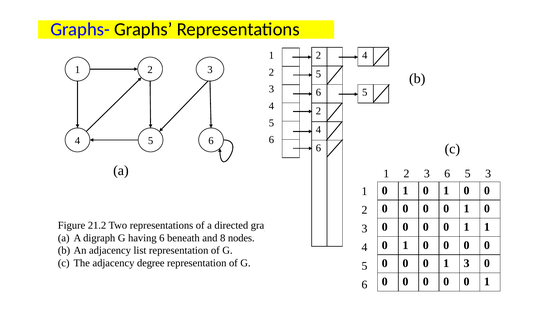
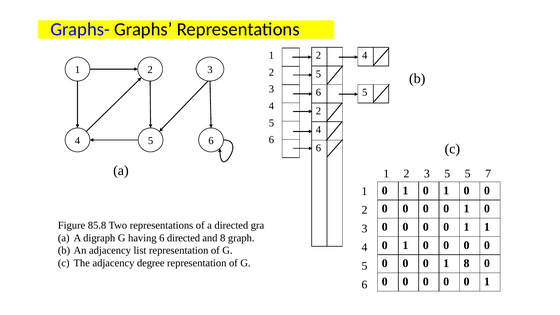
3 6: 6 -> 5 (447, 174)
5 3: 3 -> 7 (488, 174)
21.2: 21.2 -> 85.8 (97, 225)
6 beneath: beneath -> directed (183, 238)
8 nodes: nodes -> graph (241, 238)
1 3: 3 -> 8 (467, 263)
